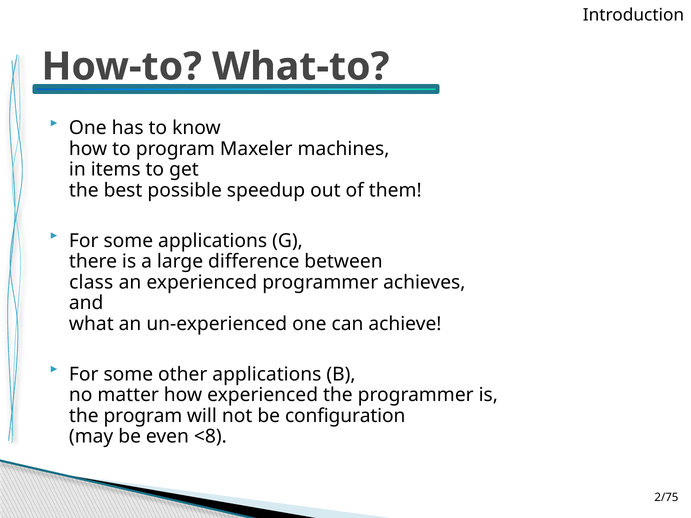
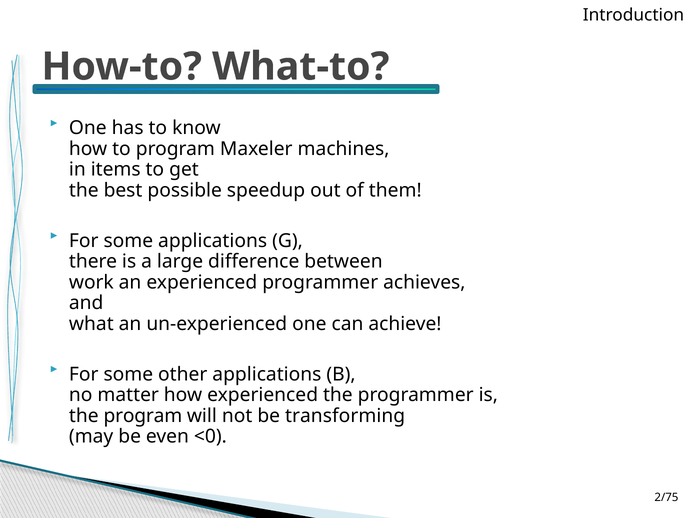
class: class -> work (91, 282)
configuration: configuration -> transforming (345, 416)
<8: <8 -> <0 (210, 437)
